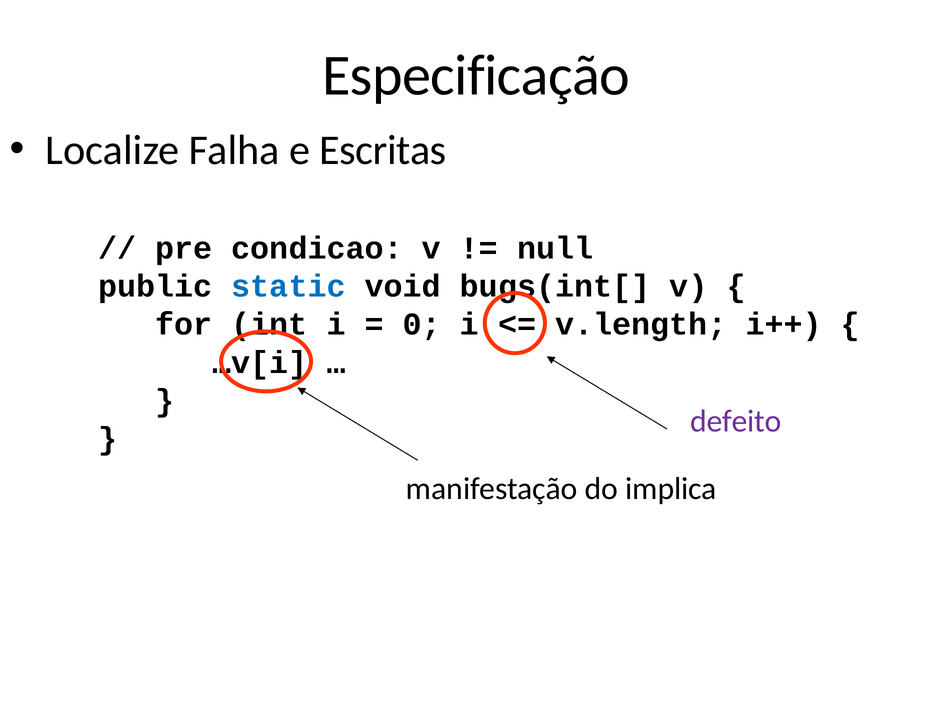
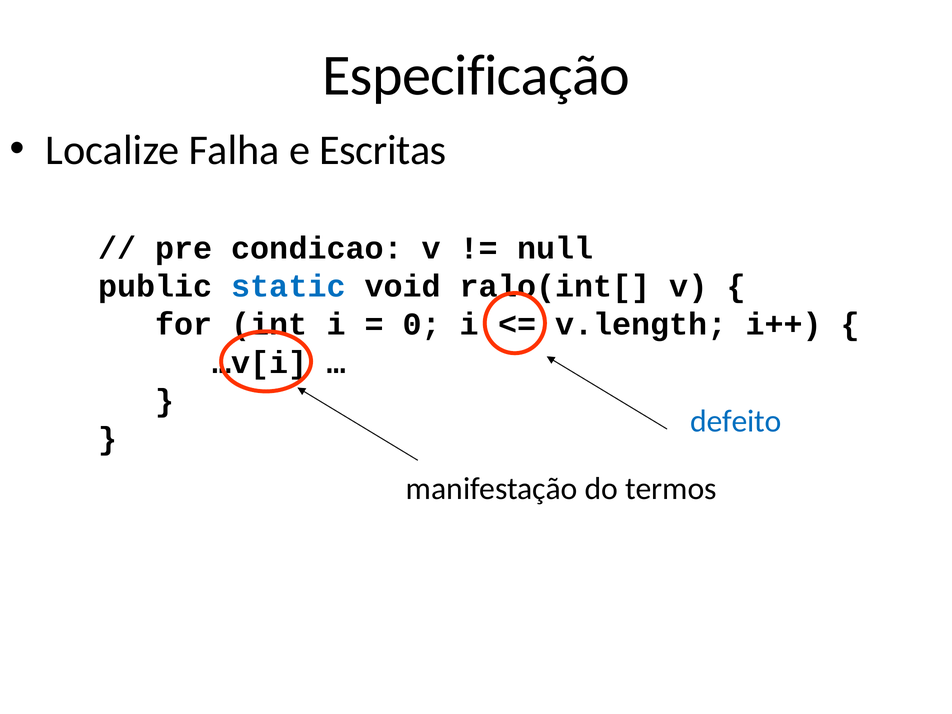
bugs(int[: bugs(int[ -> ralo(int[ (555, 286)
defeito colour: purple -> blue (736, 421)
implica: implica -> termos (671, 489)
